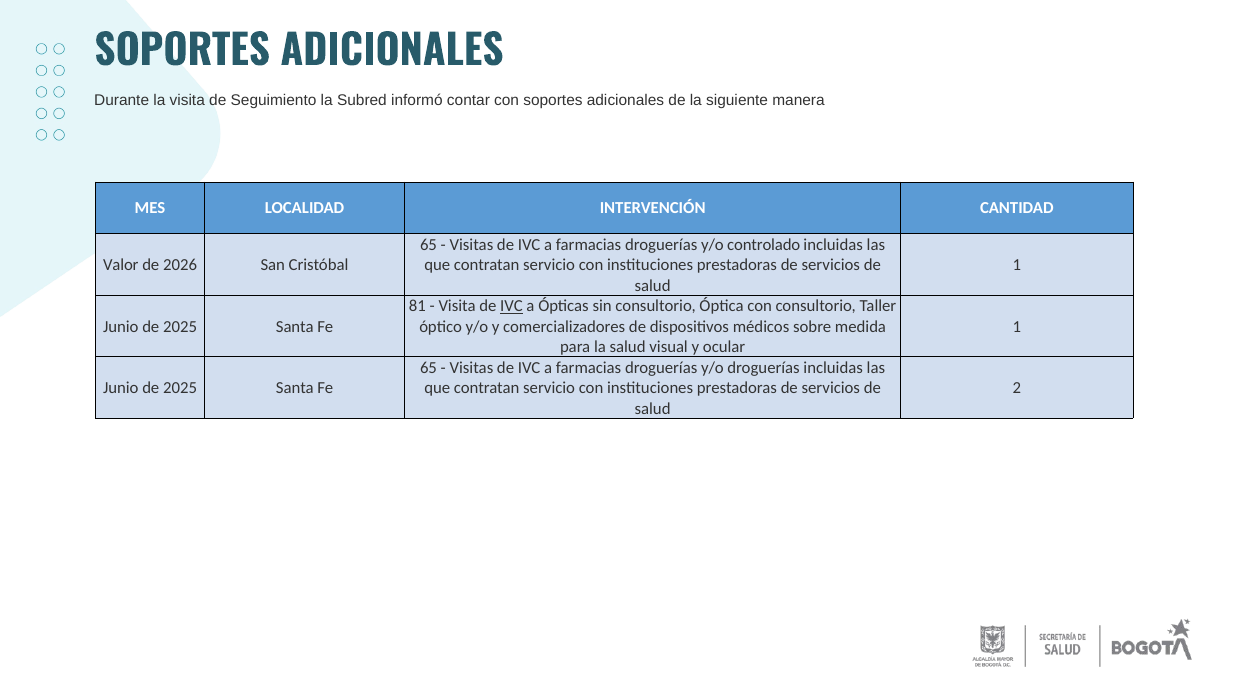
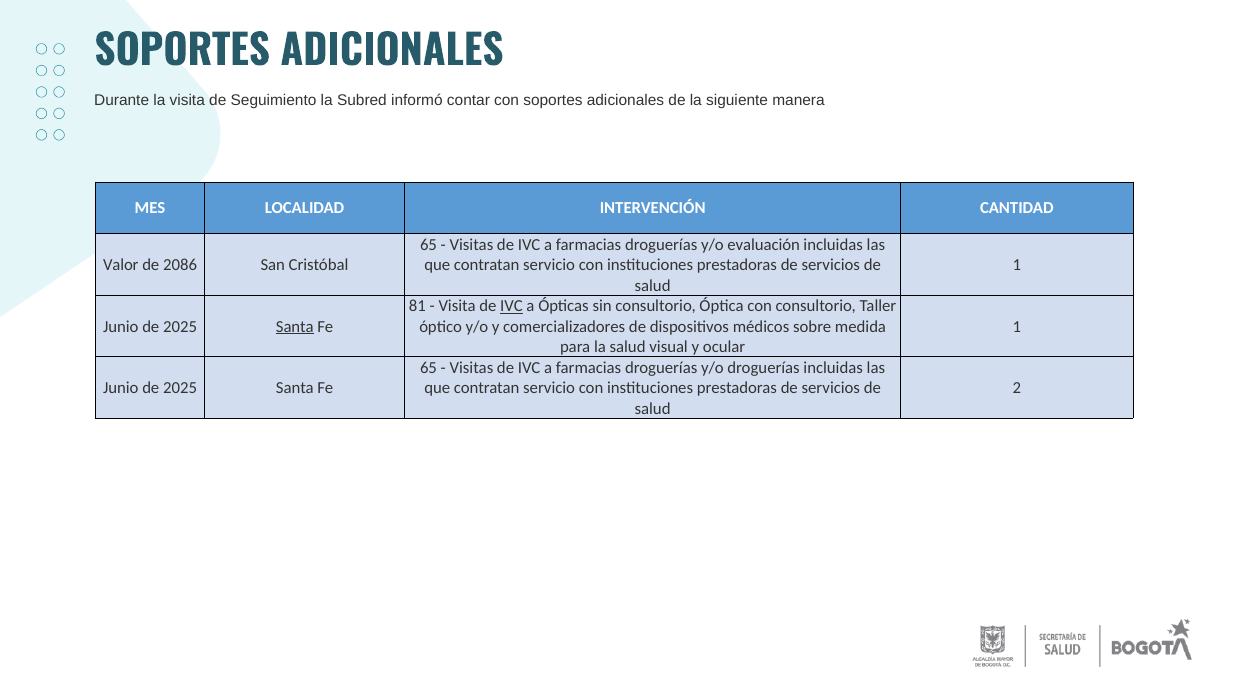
controlado: controlado -> evaluación (764, 245)
2026: 2026 -> 2086 (180, 265)
Santa underline: none -> present (295, 326)
